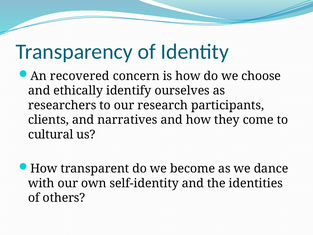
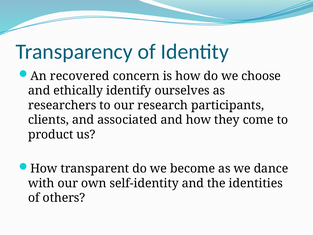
narratives: narratives -> associated (127, 120)
cultural: cultural -> product (51, 134)
